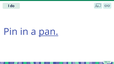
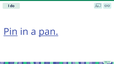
Pin underline: none -> present (11, 32)
